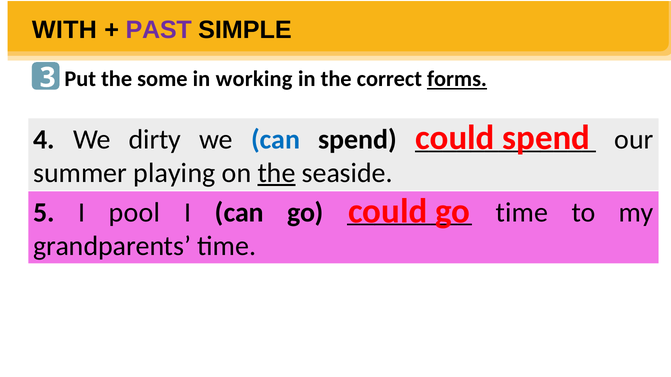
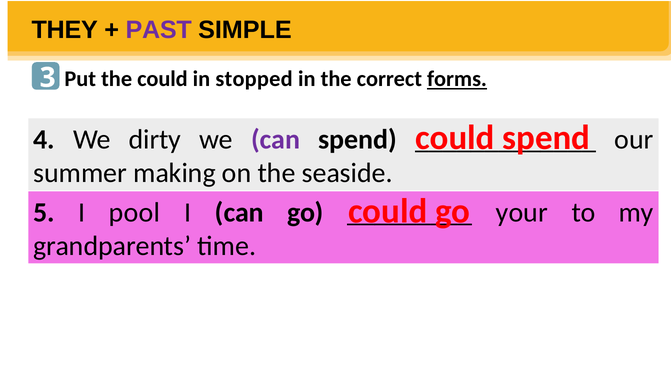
WITH: WITH -> THEY (65, 30)
the some: some -> could (162, 79)
working: working -> stopped (254, 79)
can colour: blue -> purple (276, 140)
playing: playing -> making (175, 173)
the underline: present -> none (277, 173)
time: time -> your (522, 213)
